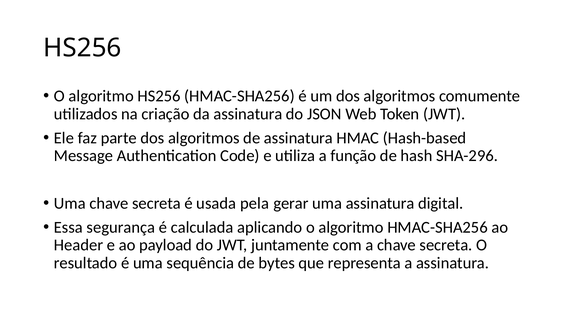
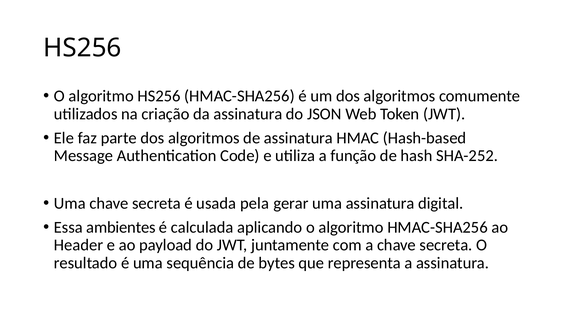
SHA-296: SHA-296 -> SHA-252 (467, 156)
segurança: segurança -> ambientes (121, 227)
